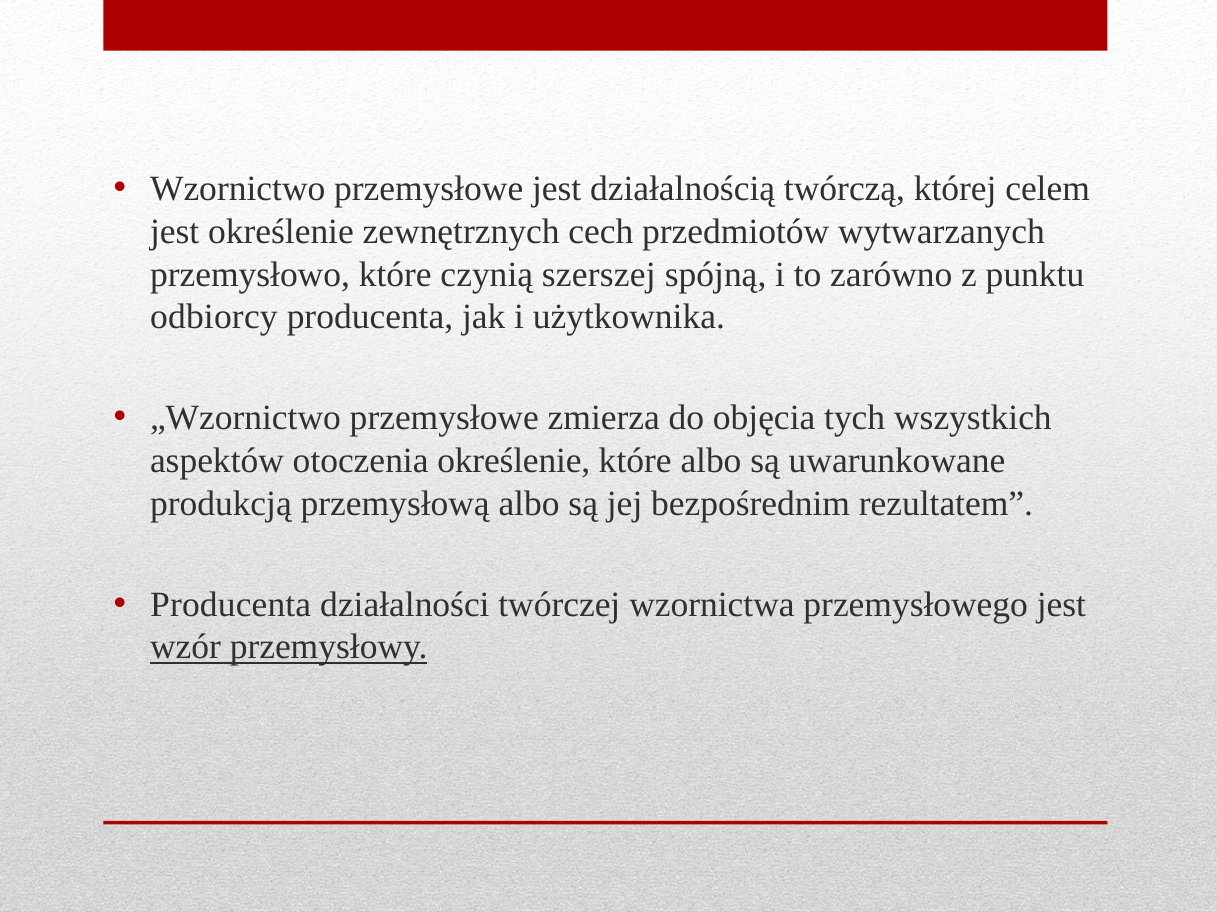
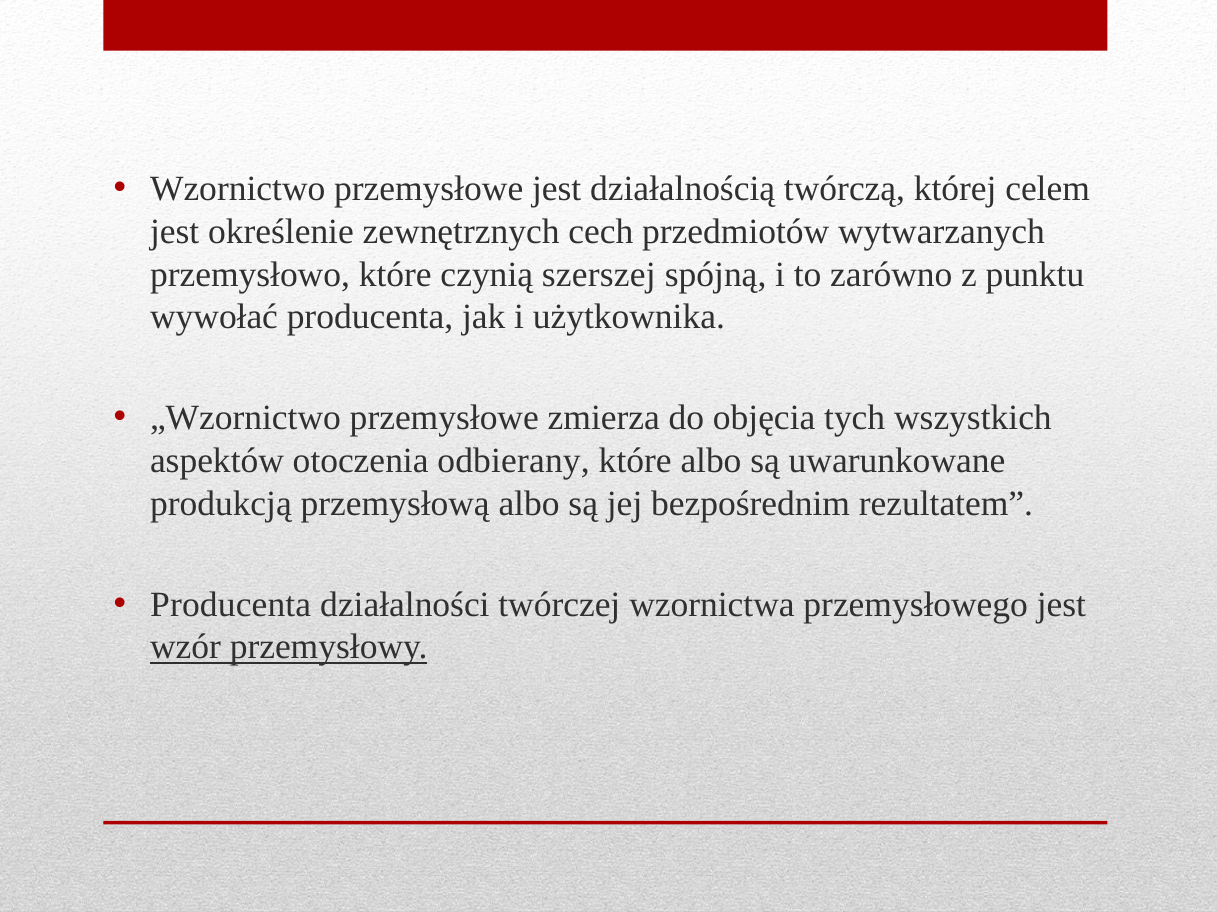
odbiorcy: odbiorcy -> wywołać (214, 317)
otoczenia określenie: określenie -> odbierany (514, 461)
